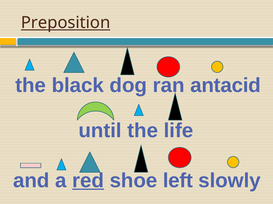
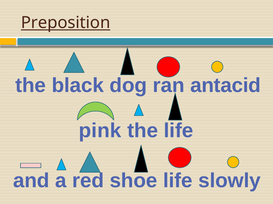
until: until -> pink (100, 131)
red underline: present -> none (88, 181)
shoe left: left -> life (178, 181)
